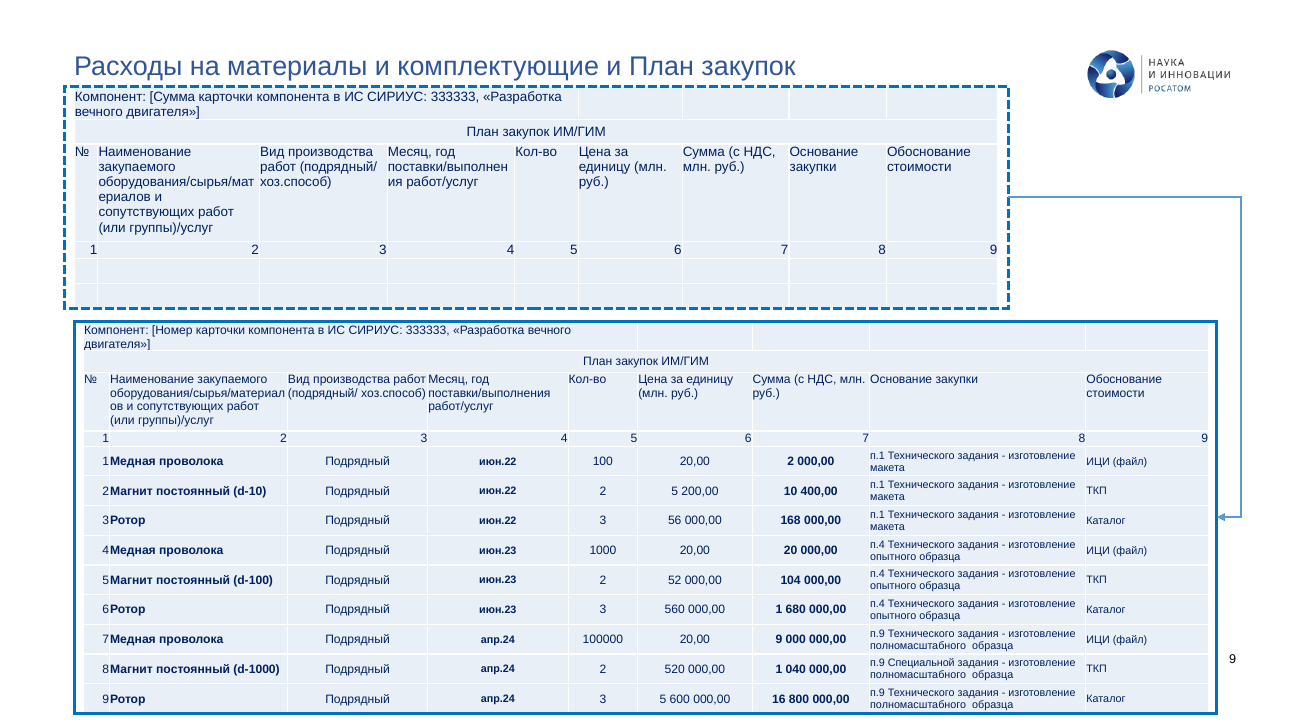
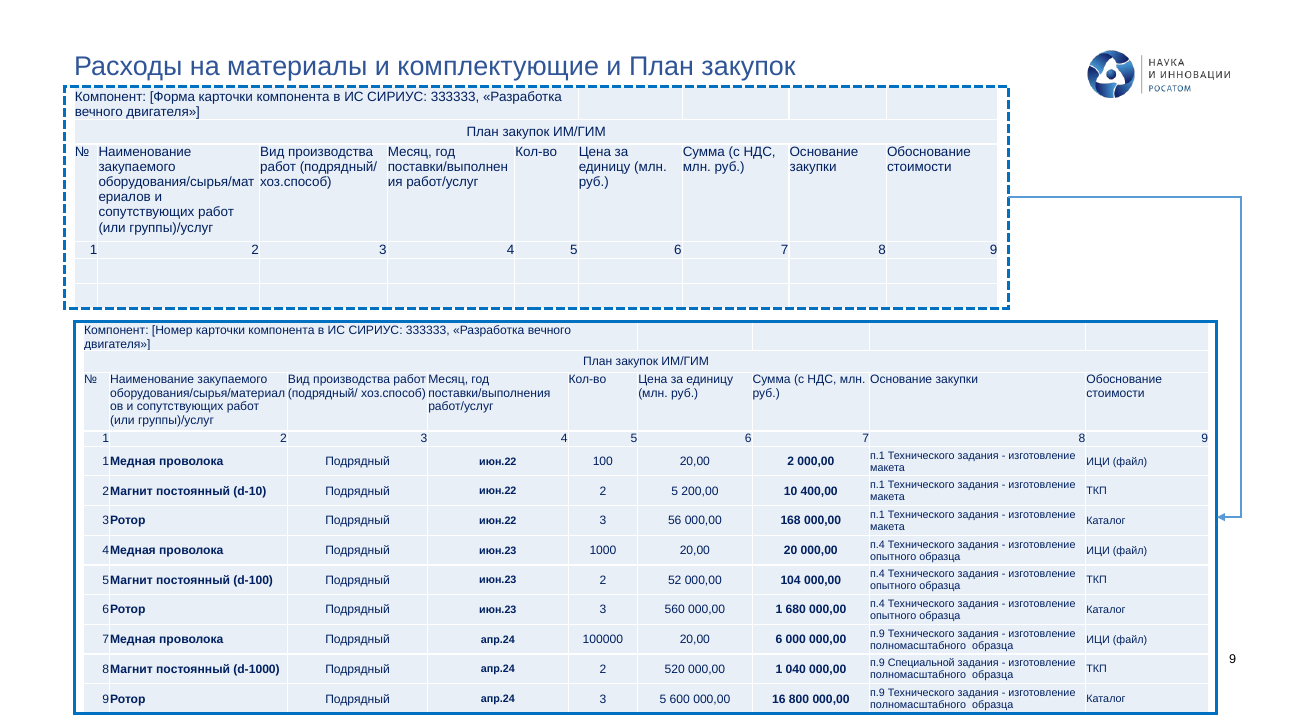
Компонент Сумма: Сумма -> Форма (172, 97)
20,00 9: 9 -> 6 (779, 639)
